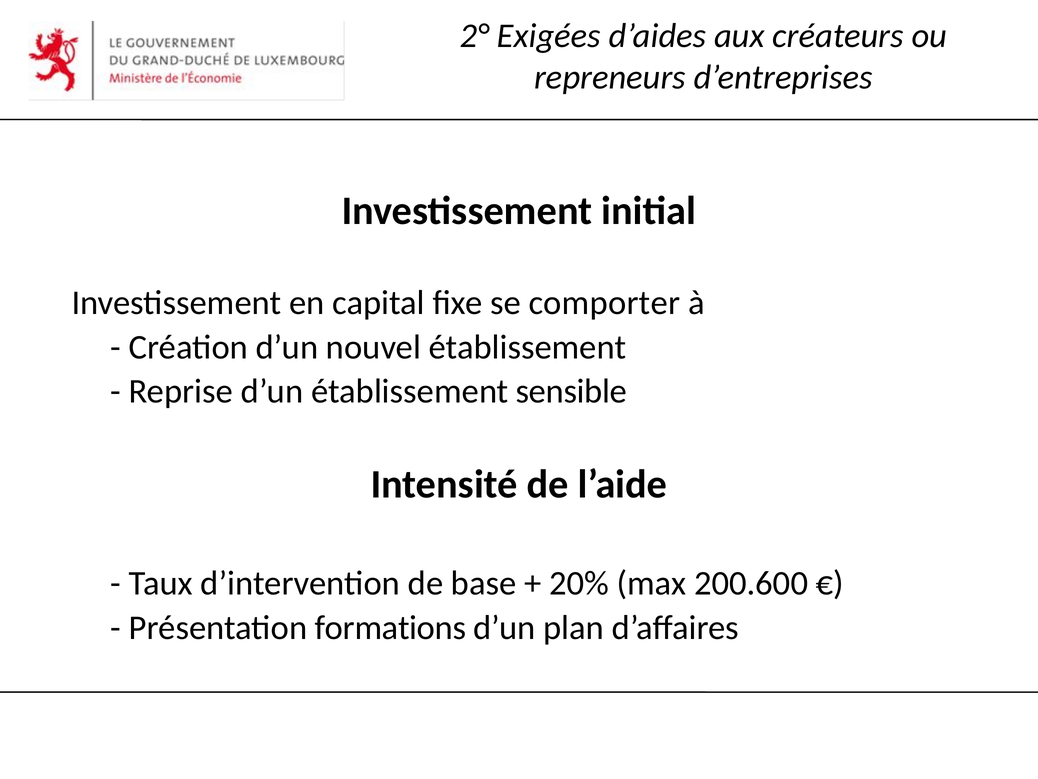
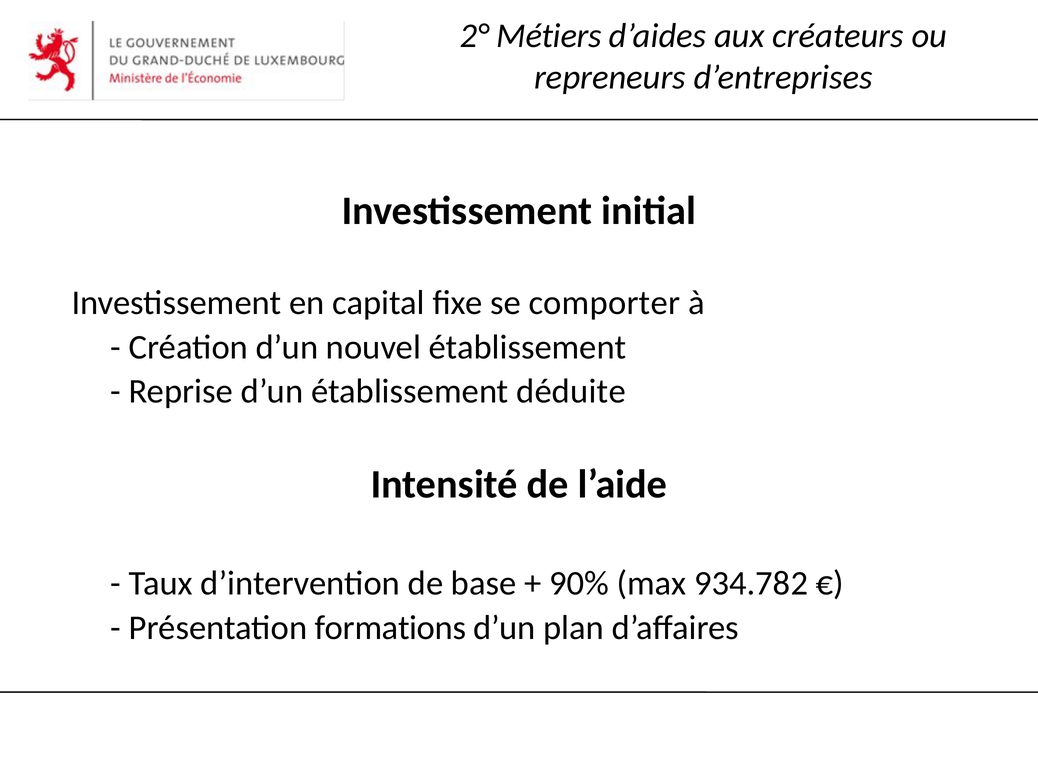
Exigées: Exigées -> Métiers (549, 36)
sensible: sensible -> déduite (571, 391)
20%: 20% -> 90% (579, 583)
200.600: 200.600 -> 934.782 (751, 583)
